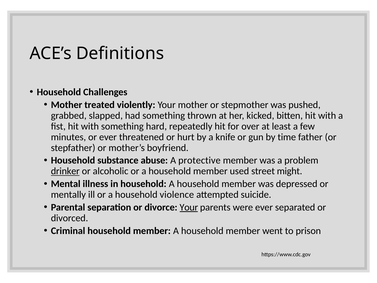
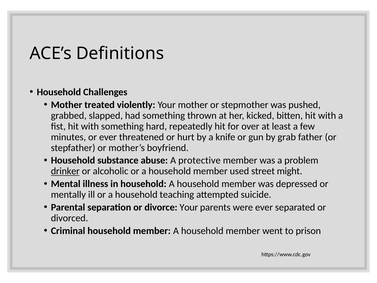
time: time -> grab (287, 137)
violence: violence -> teaching (177, 194)
Your underline: present -> none (189, 207)
